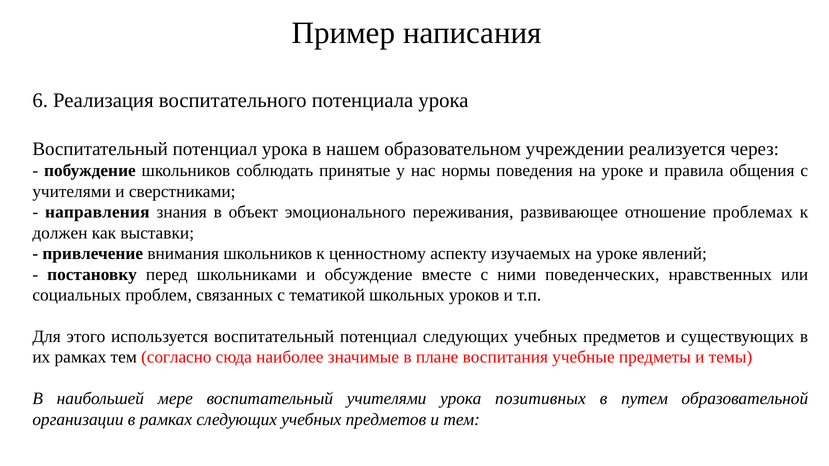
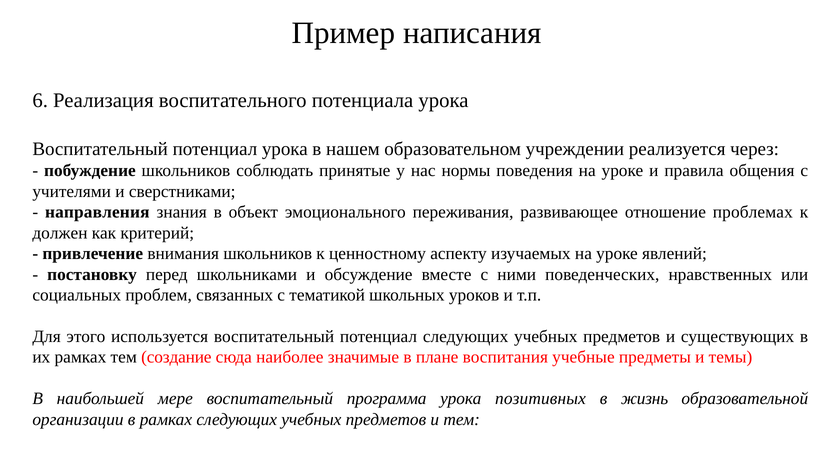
выставки: выставки -> критерий (157, 233)
согласно: согласно -> создание (176, 357)
воспитательный учителями: учителями -> программа (387, 399)
путем: путем -> жизнь (645, 399)
